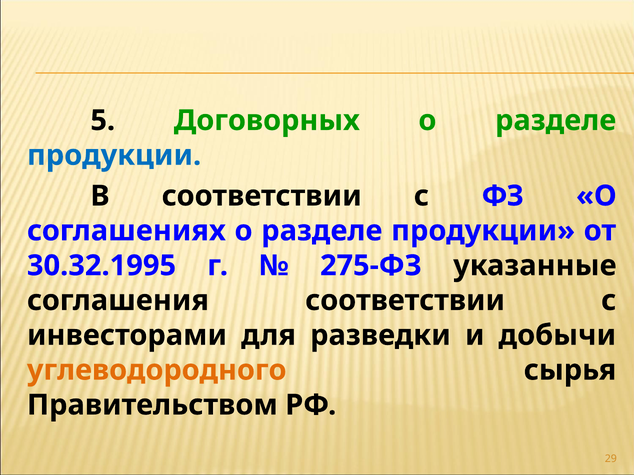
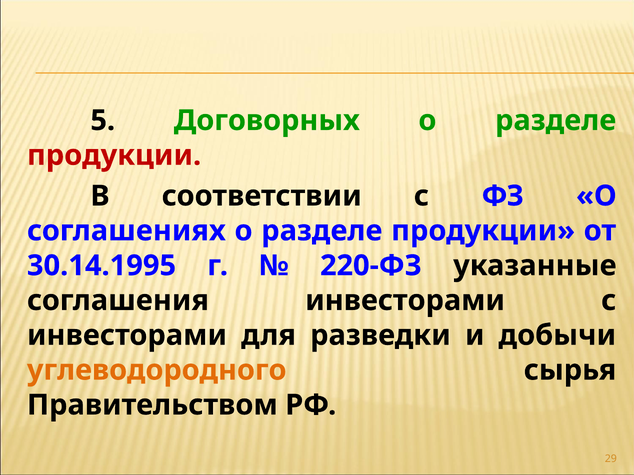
продукции colour: blue -> red (114, 155)
30.32.1995: 30.32.1995 -> 30.14.1995 (102, 266)
275-ФЗ: 275-ФЗ -> 220-ФЗ (371, 266)
соглашения соответствии: соответствии -> инвесторами (405, 301)
